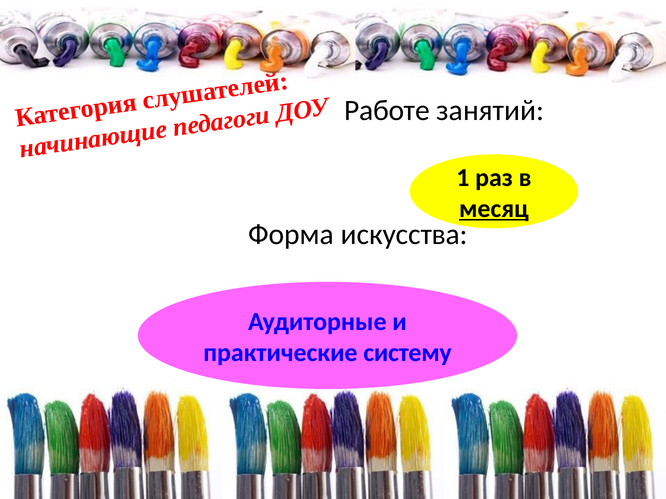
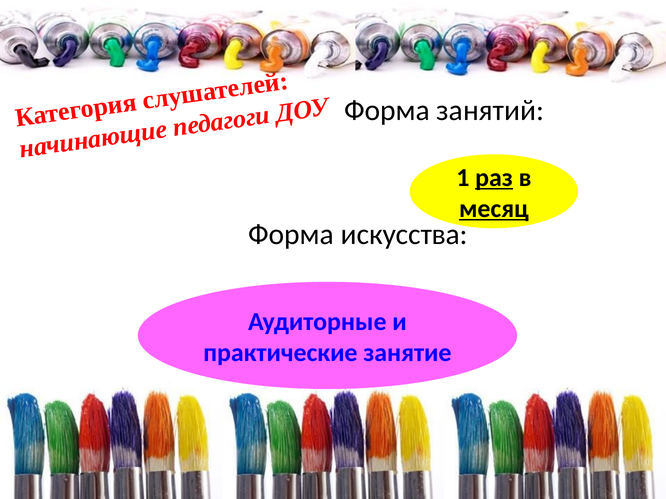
Работе: Работе -> Форма (387, 110)
раз underline: none -> present (494, 178)
систему: систему -> занятие (407, 353)
